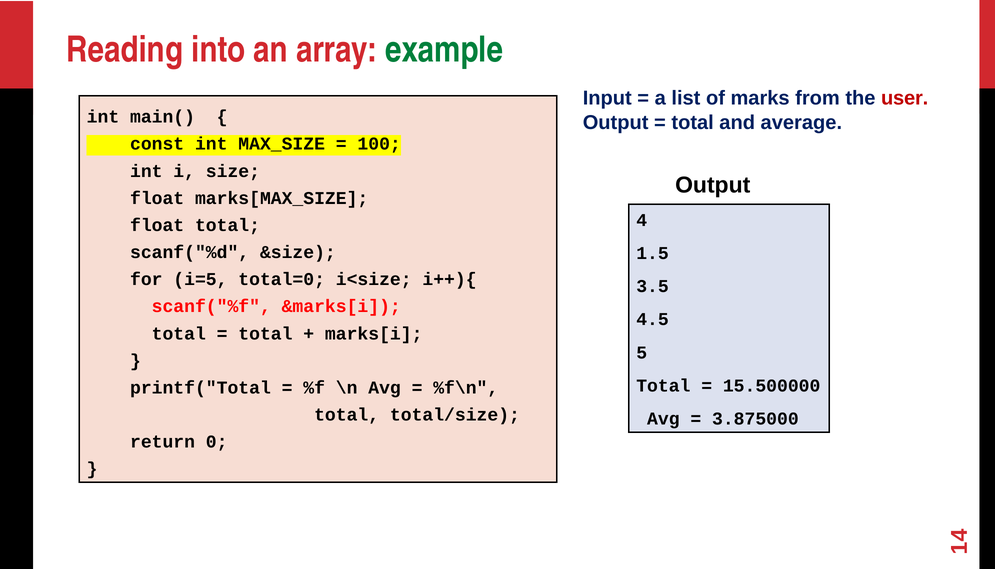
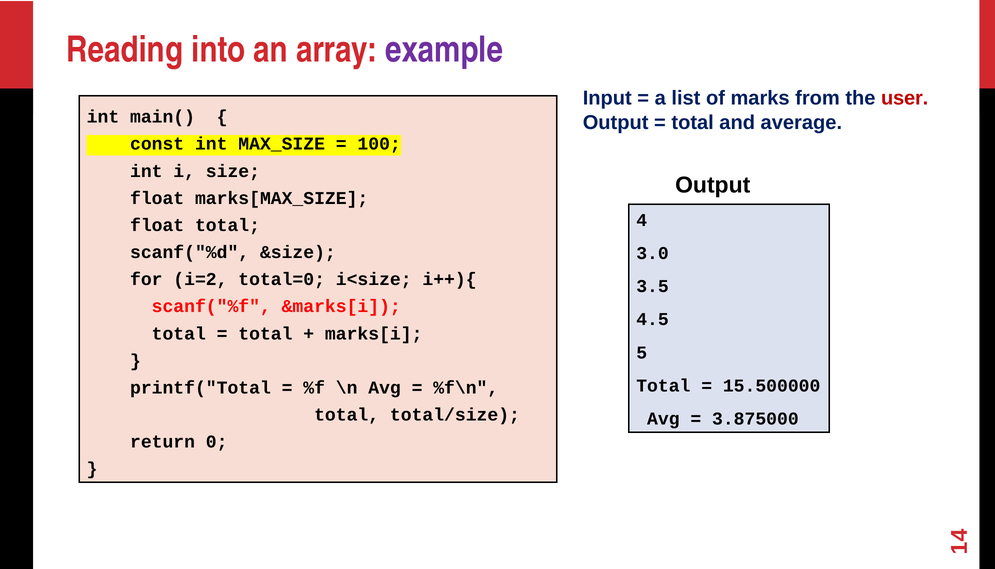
example colour: green -> purple (444, 50)
1.5: 1.5 -> 3.0 (653, 253)
i=5: i=5 -> i=2 (200, 279)
